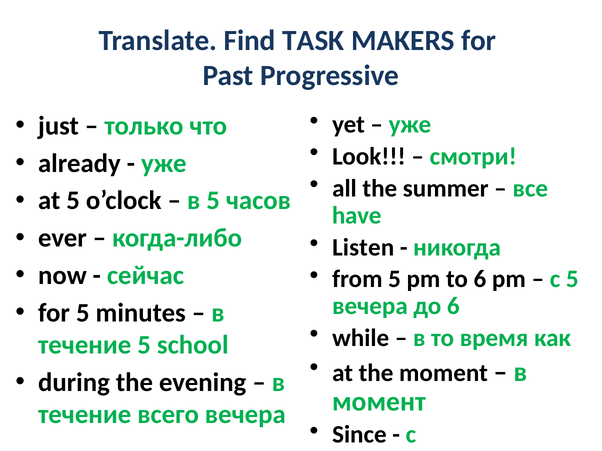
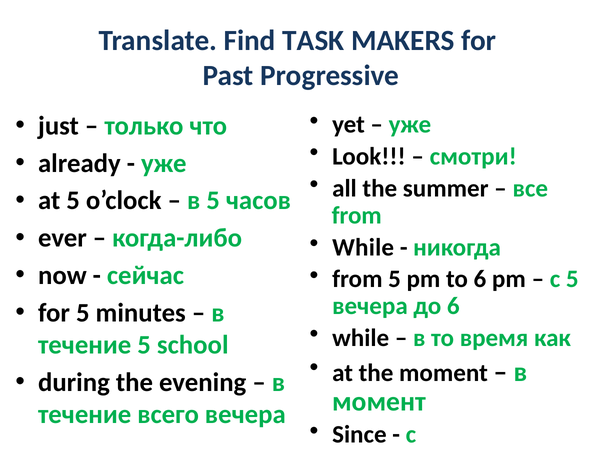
have: have -> from (357, 216)
Listen: Listen -> While (363, 248)
